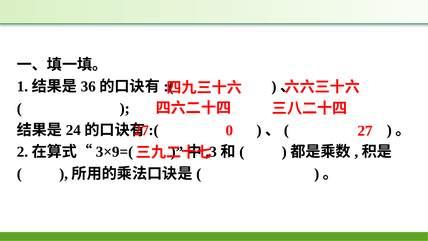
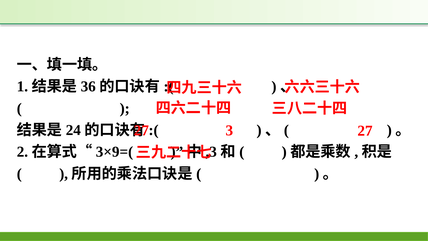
0: 0 -> 3 (229, 130)
